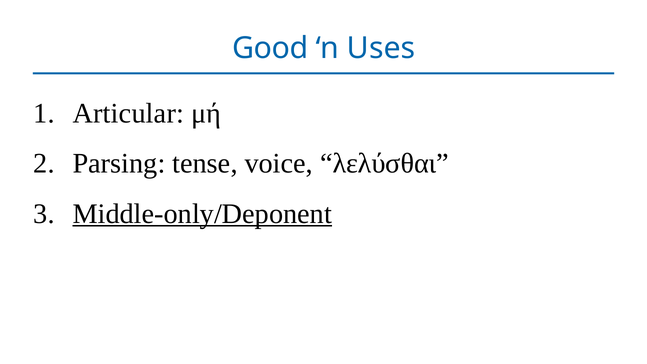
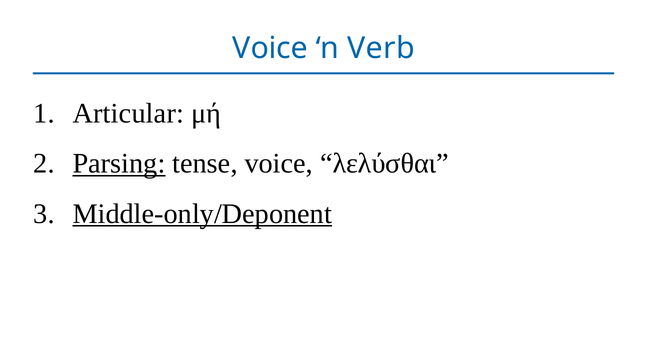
Good: Good -> Voice (270, 48)
Uses: Uses -> Verb (381, 48)
Parsing underline: none -> present (119, 164)
